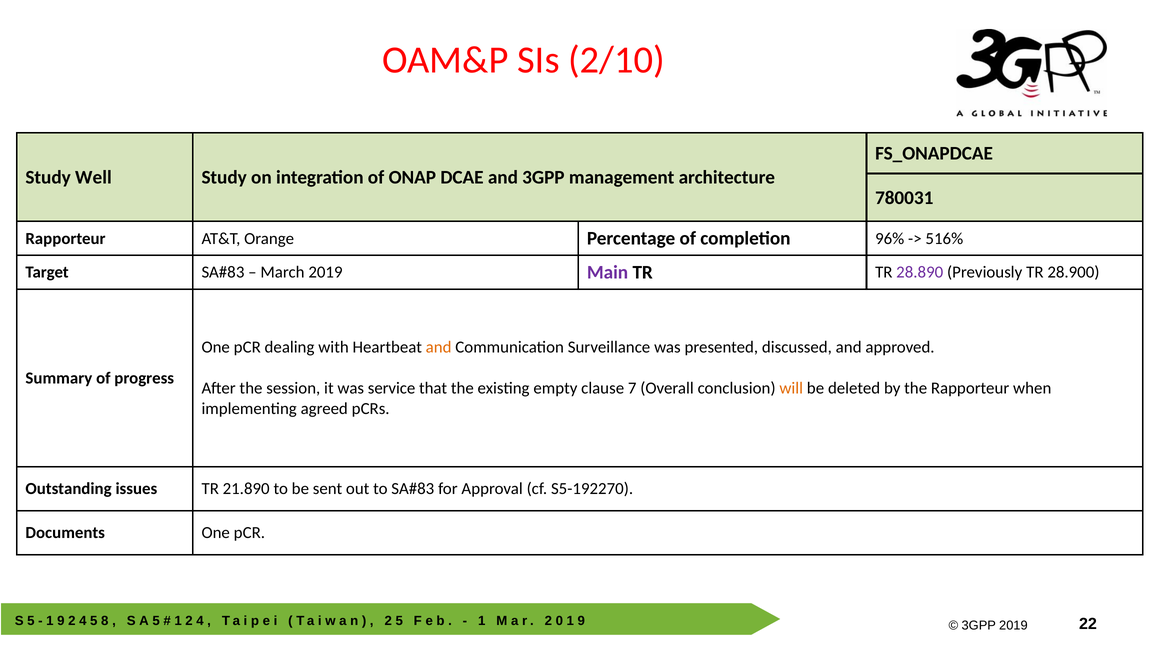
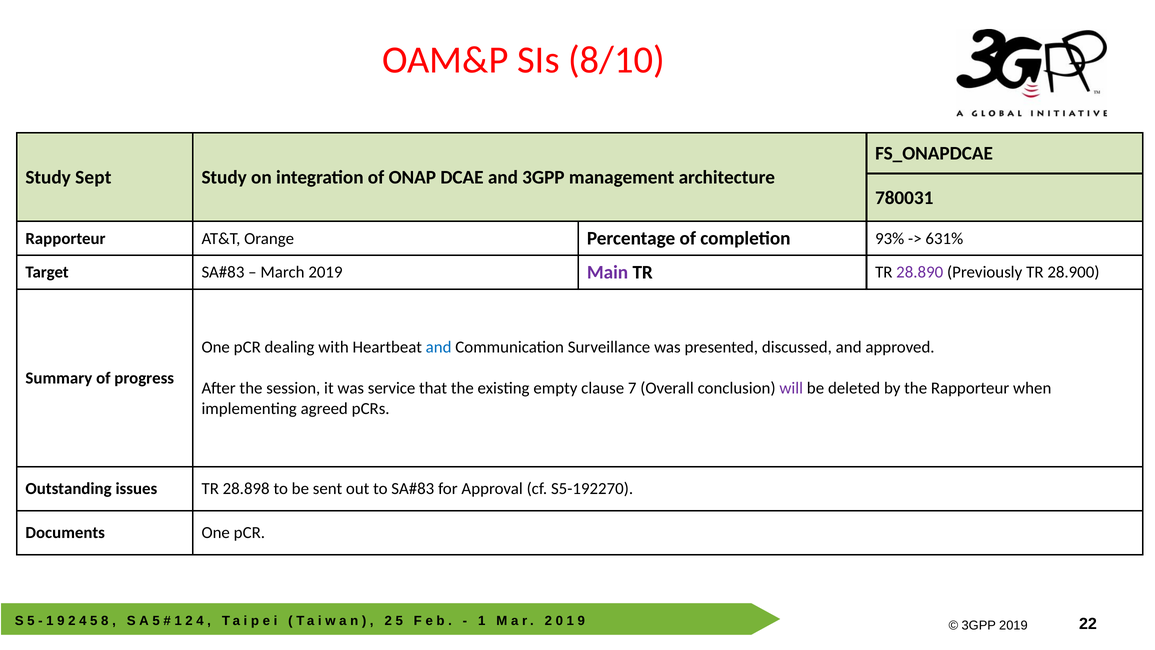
2/10: 2/10 -> 8/10 (617, 60)
Well: Well -> Sept (93, 177)
96%: 96% -> 93% (890, 238)
516%: 516% -> 631% (944, 238)
and colour: orange -> blue (439, 347)
will colour: orange -> purple (791, 388)
21.890: 21.890 -> 28.898 (246, 489)
